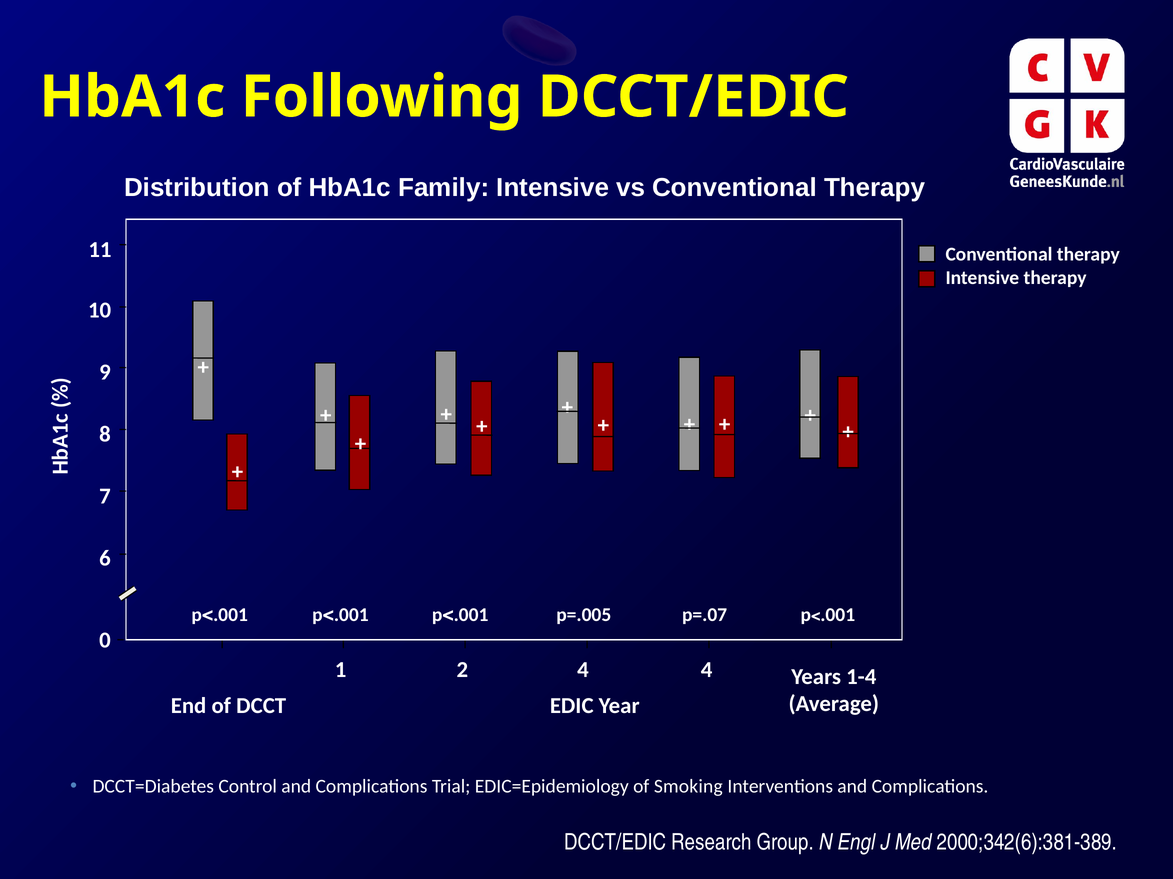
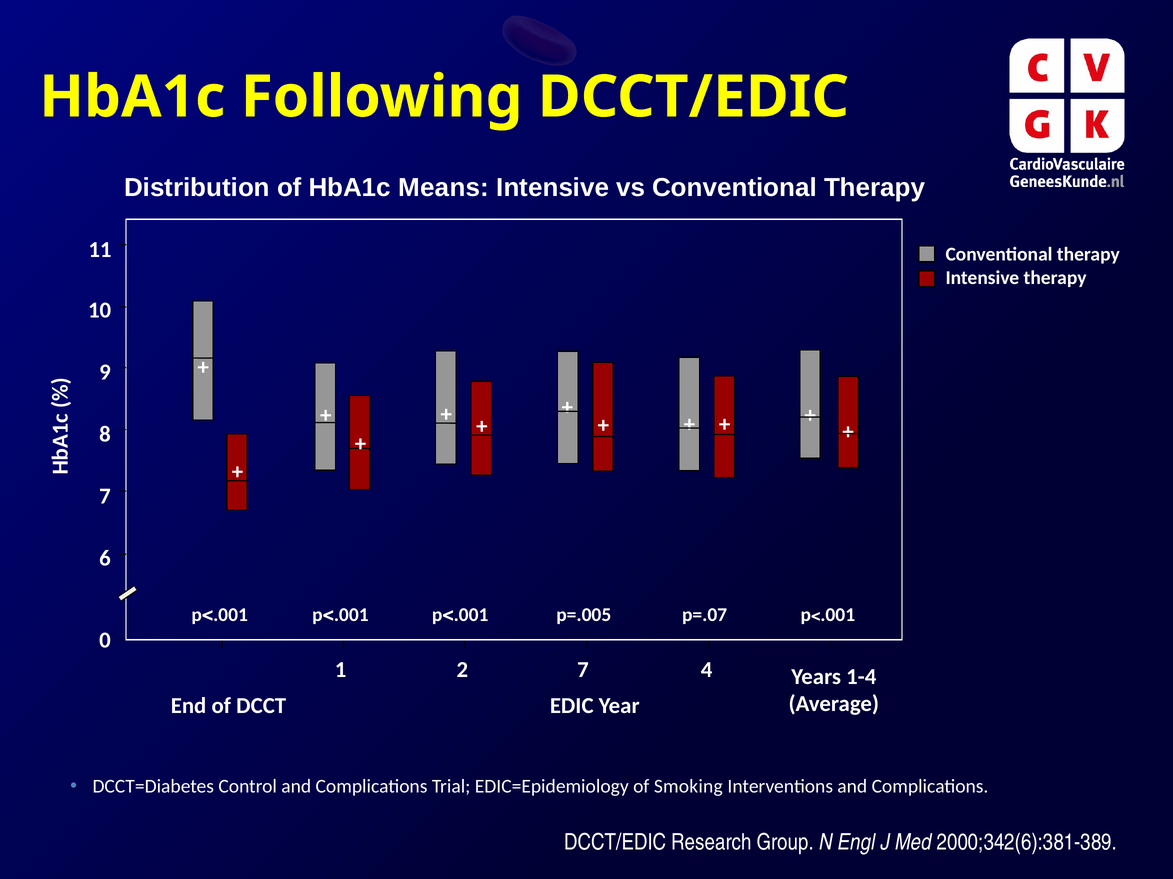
Family: Family -> Means (444, 188)
2 4: 4 -> 7 (583, 670)
